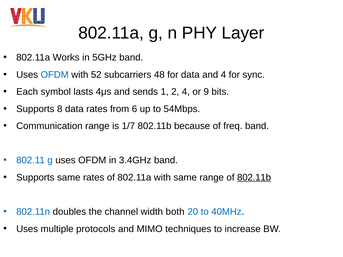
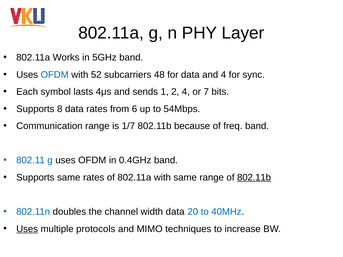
9: 9 -> 7 (206, 92)
3.4GHz: 3.4GHz -> 0.4GHz (135, 160)
width both: both -> data (175, 212)
Uses underline: none -> present (27, 229)
